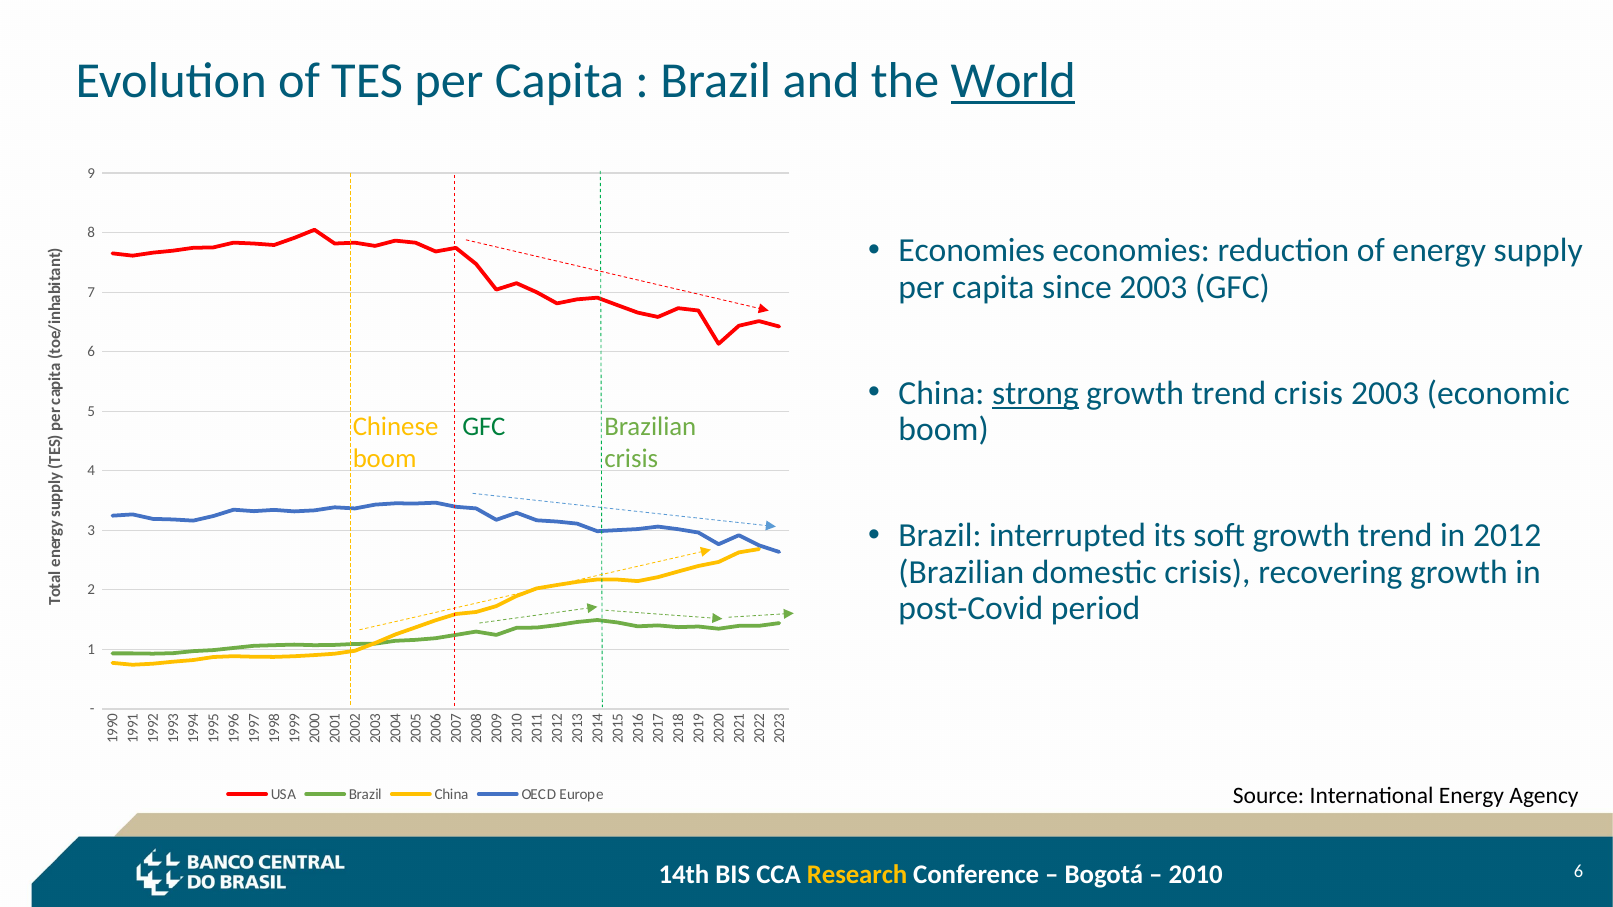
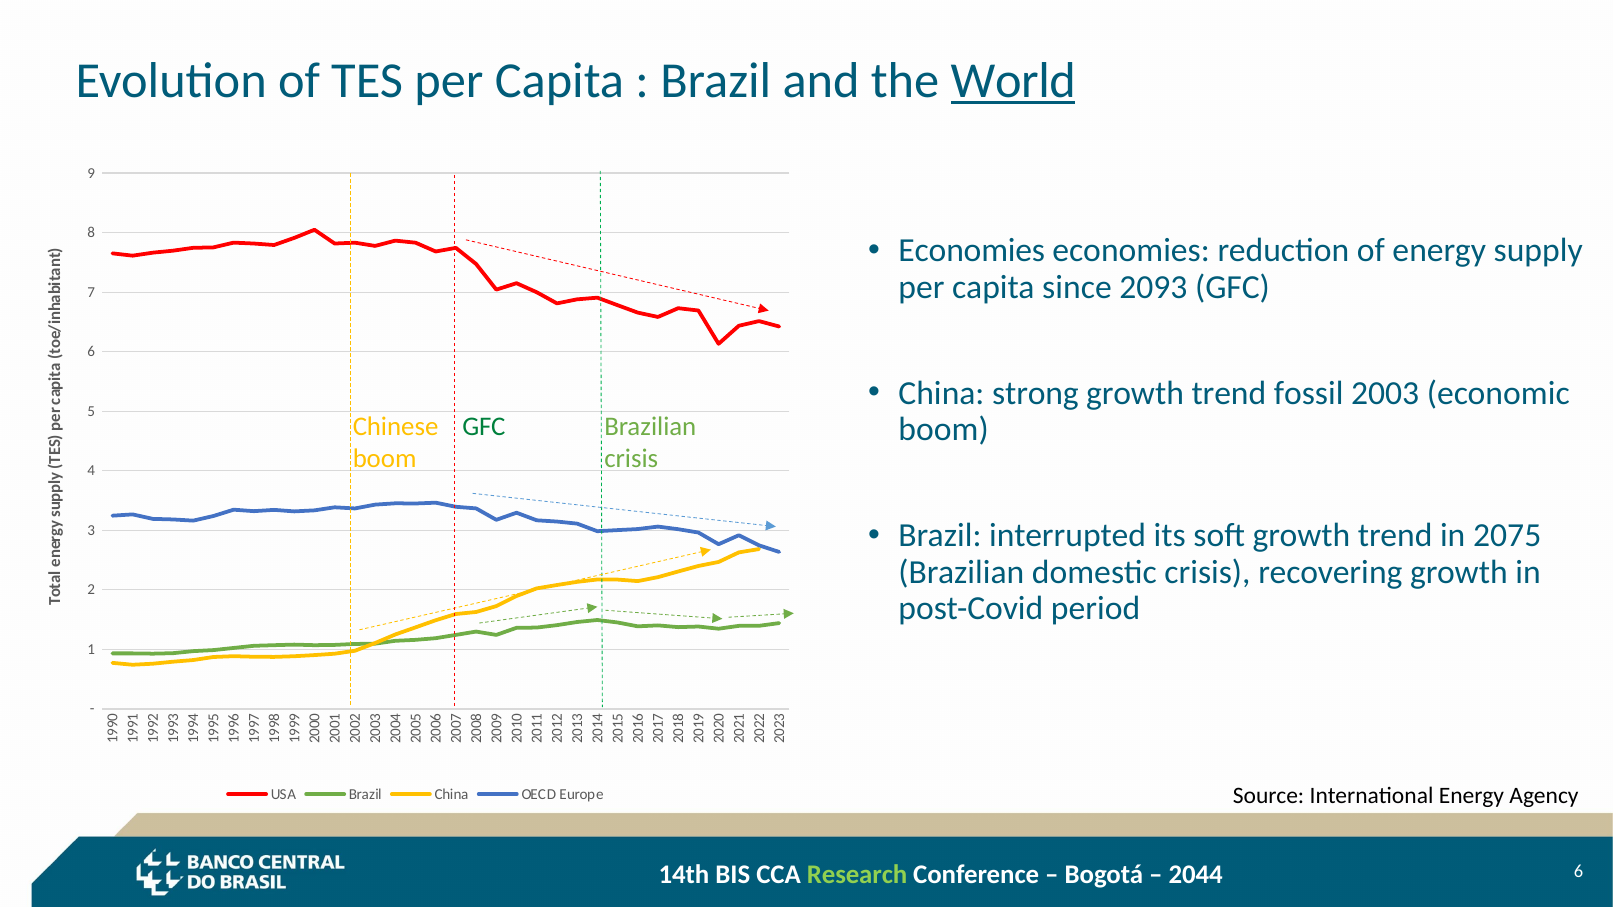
since 2003: 2003 -> 2093 (1153, 287)
strong underline: present -> none (1035, 393)
trend crisis: crisis -> fossil (1309, 393)
2012: 2012 -> 2075 (1507, 536)
Research colour: yellow -> light green (857, 875)
2010: 2010 -> 2044 (1196, 875)
